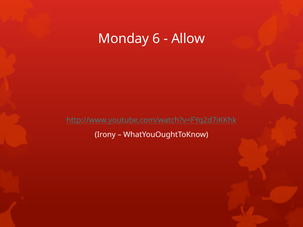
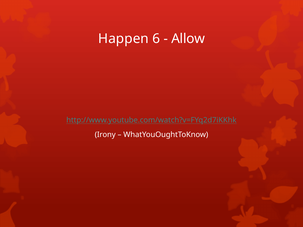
Monday: Monday -> Happen (124, 39)
